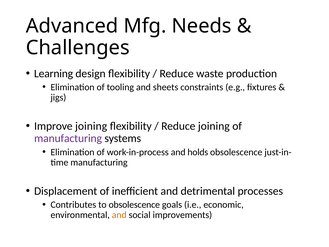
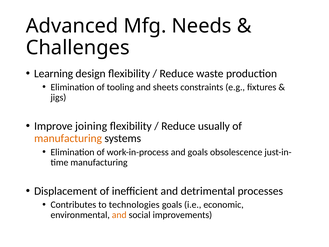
Reduce joining: joining -> usually (214, 126)
manufacturing colour: purple -> orange (68, 138)
and holds: holds -> goals (198, 152)
to obsolescence: obsolescence -> technologies (134, 204)
